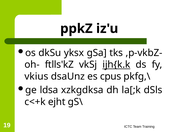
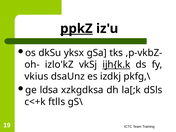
ppkZ underline: none -> present (76, 29)
ftlls'kZ: ftlls'kZ -> izlo'kZ (59, 65)
cpus: cpus -> izdkj (111, 76)
ejht: ejht -> ftlls (57, 102)
